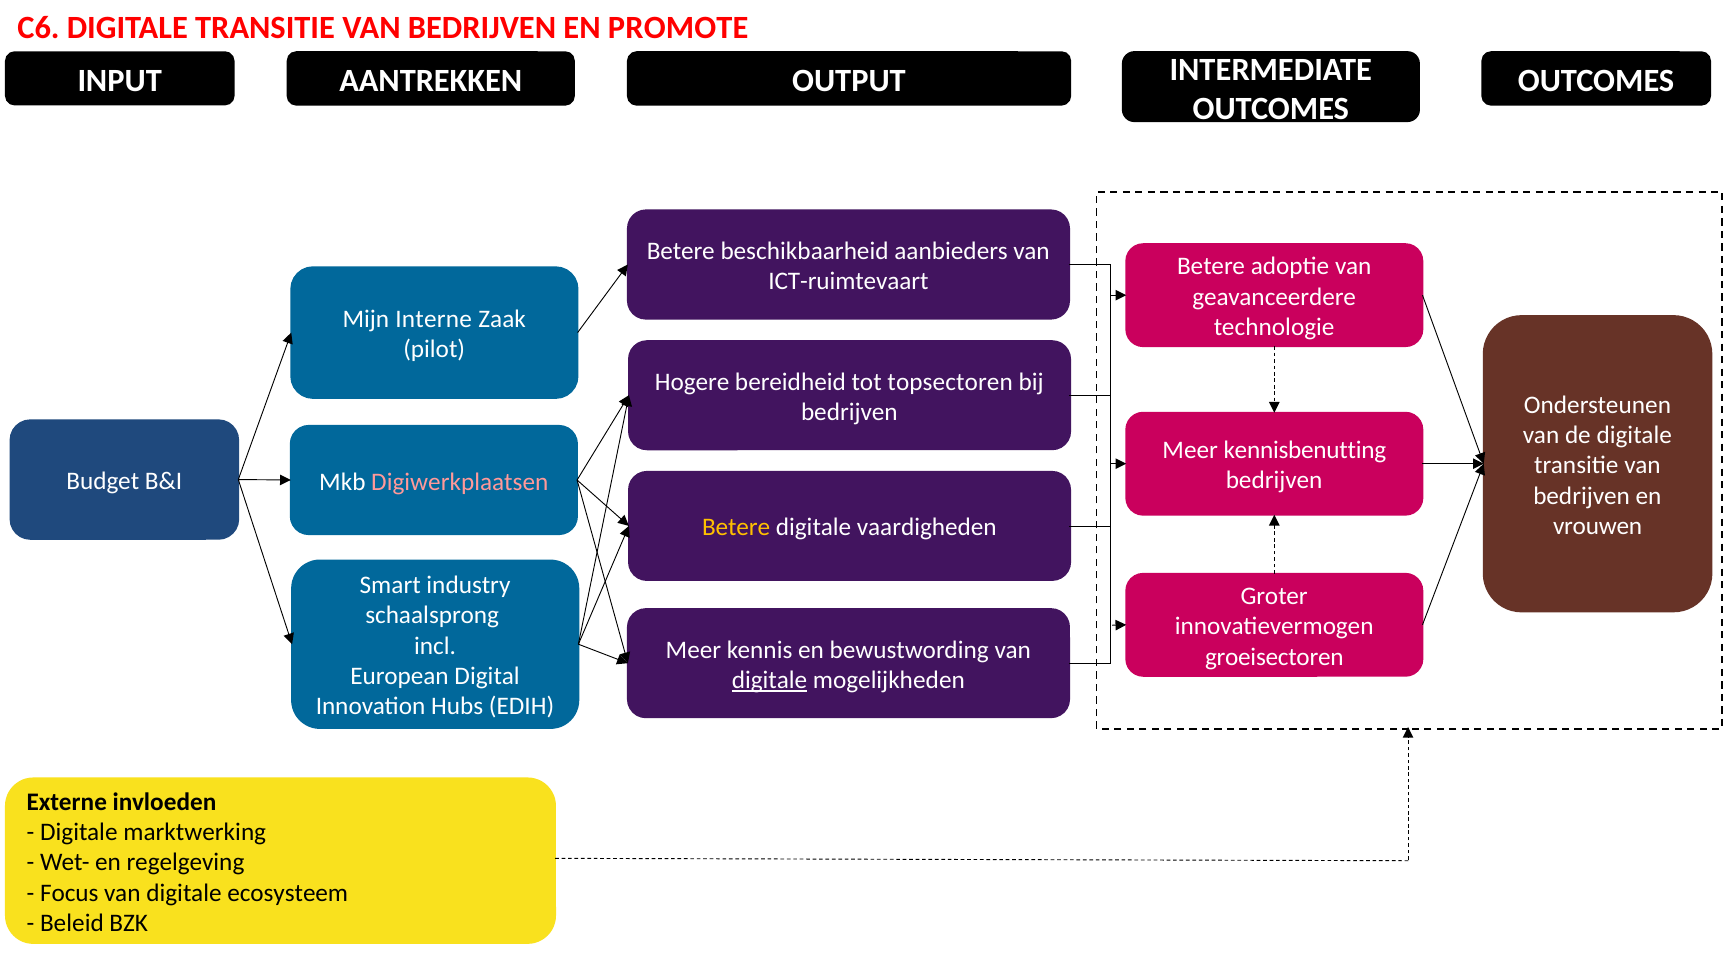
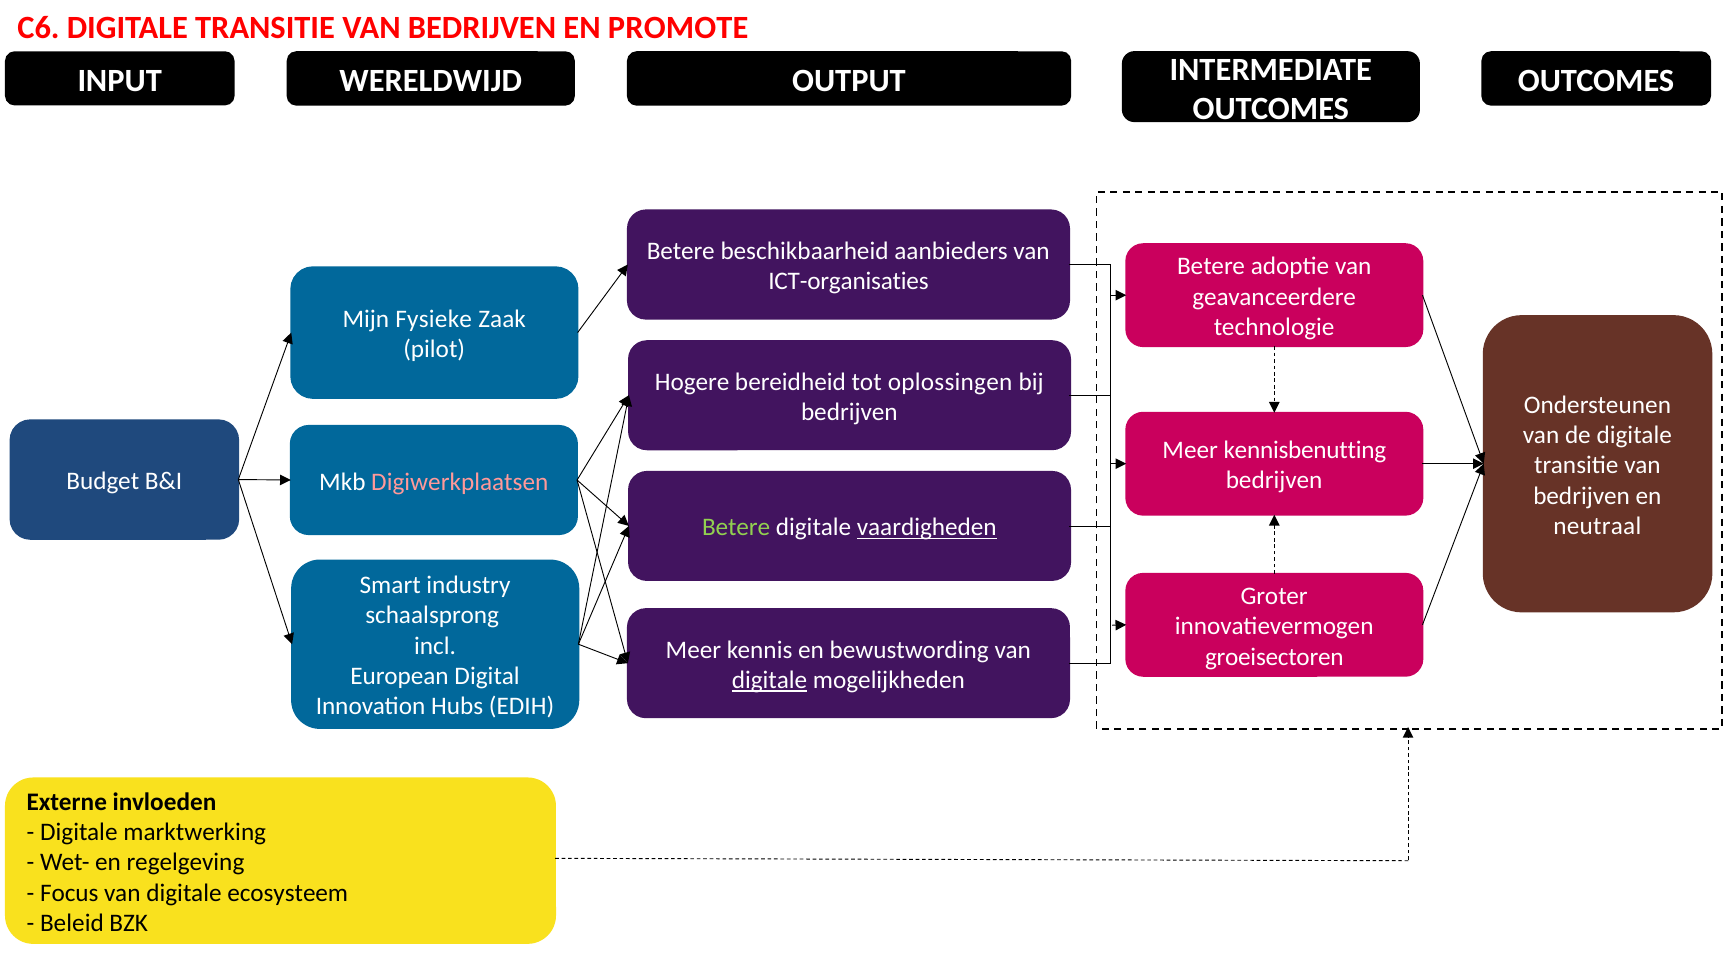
AANTREKKEN: AANTREKKEN -> WERELDWIJD (431, 81)
ICT-ruimtevaart: ICT-ruimtevaart -> ICT-organisaties (849, 281)
Interne: Interne -> Fysieke (434, 319)
topsectoren: topsectoren -> oplossingen (950, 382)
vrouwen: vrouwen -> neutraal (1597, 526)
Betere colour: yellow -> light green (736, 528)
vaardigheden underline: none -> present (927, 528)
